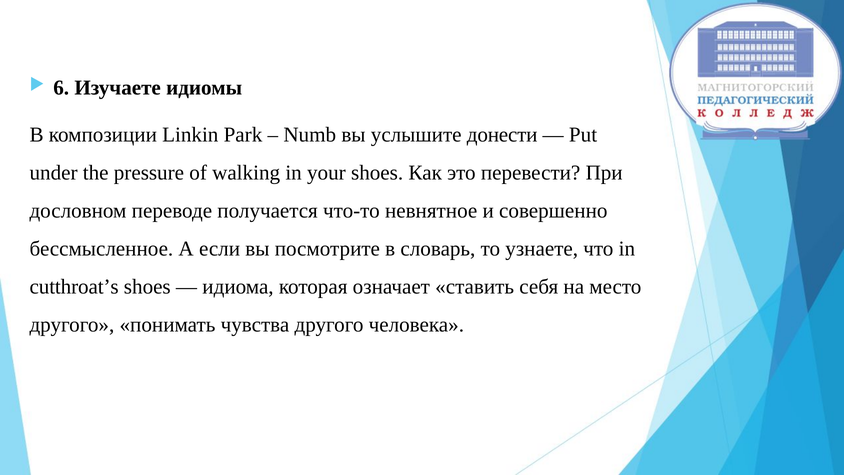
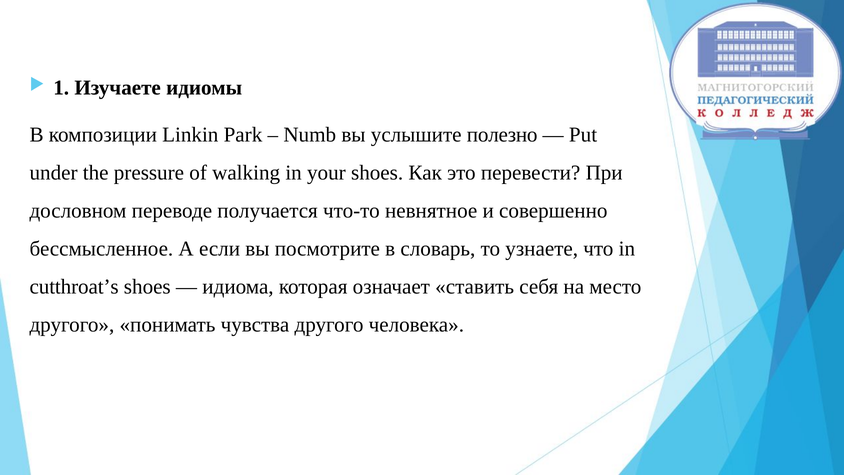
6: 6 -> 1 (61, 88)
донести: донести -> полезно (502, 135)
